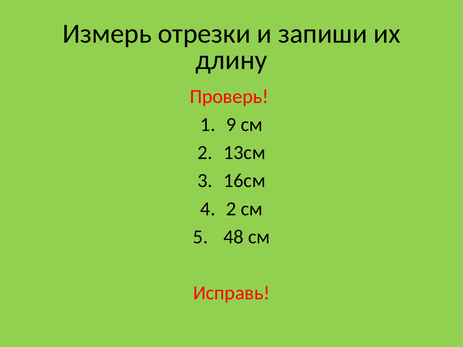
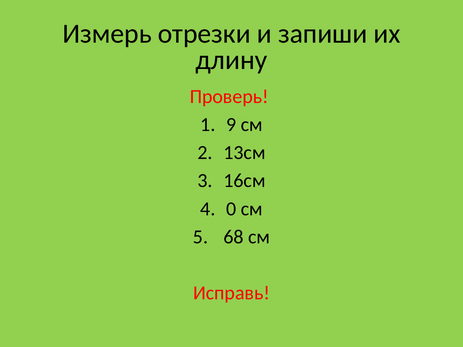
2: 2 -> 0 (231, 209)
48: 48 -> 68 (234, 237)
